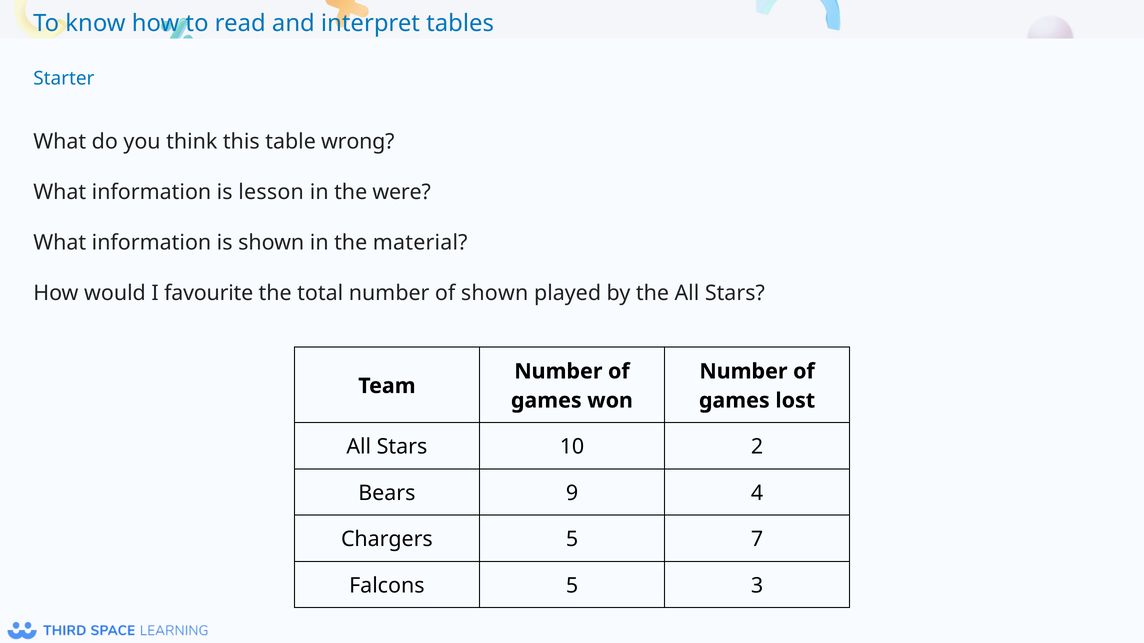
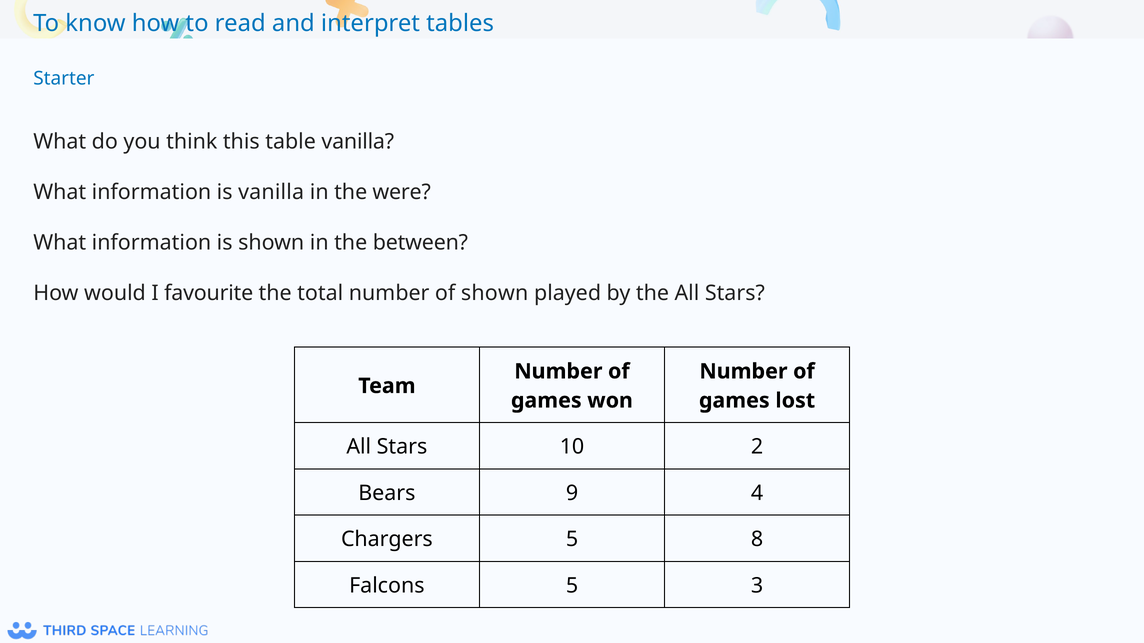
table wrong: wrong -> vanilla (358, 142)
is lesson: lesson -> vanilla (271, 192)
material: material -> between (420, 243)
7: 7 -> 8 (757, 540)
